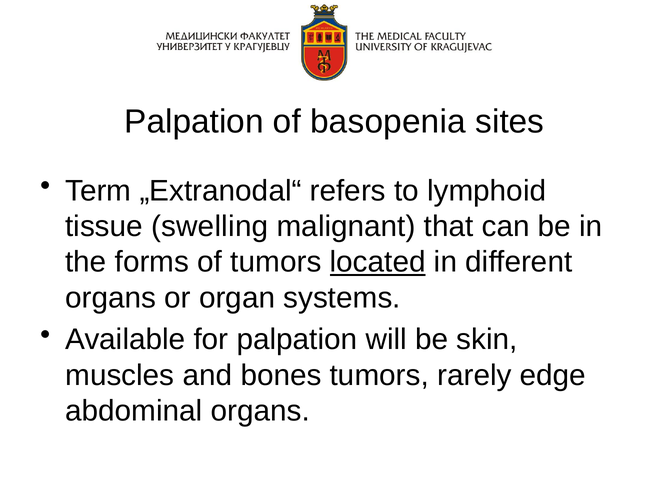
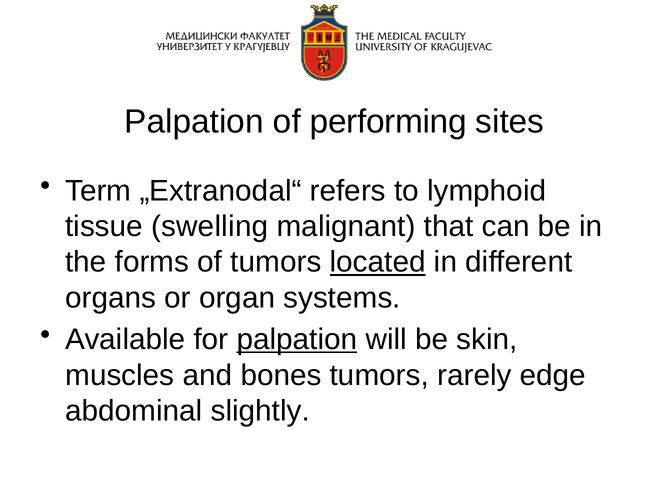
basopenia: basopenia -> performing (388, 122)
palpation underline: none -> present (297, 339)
abdominal organs: organs -> slightly (260, 411)
